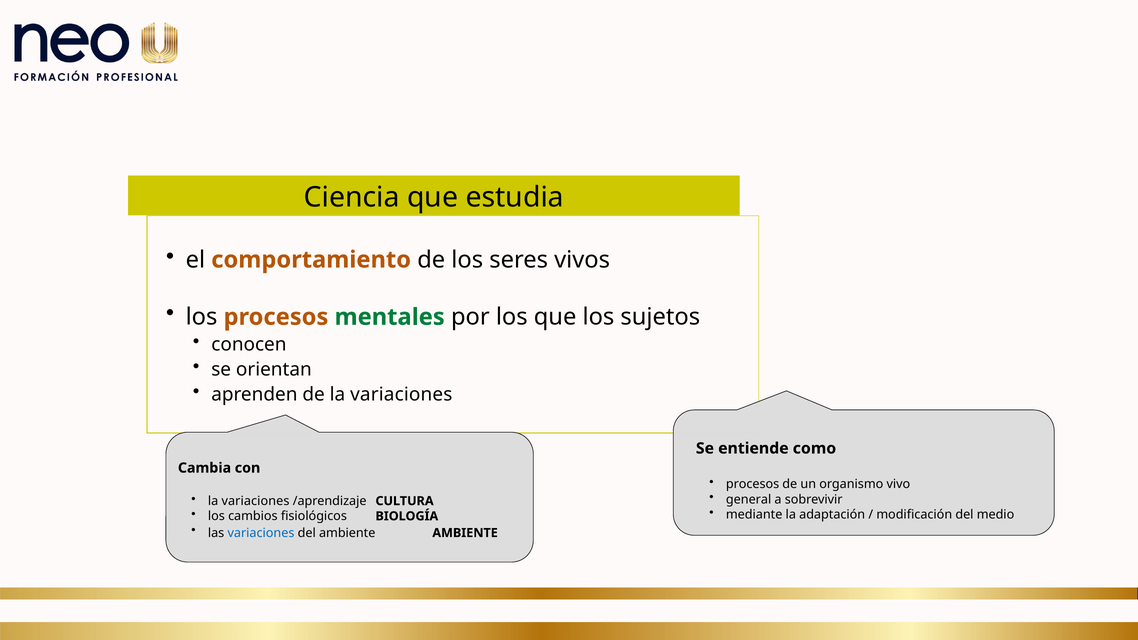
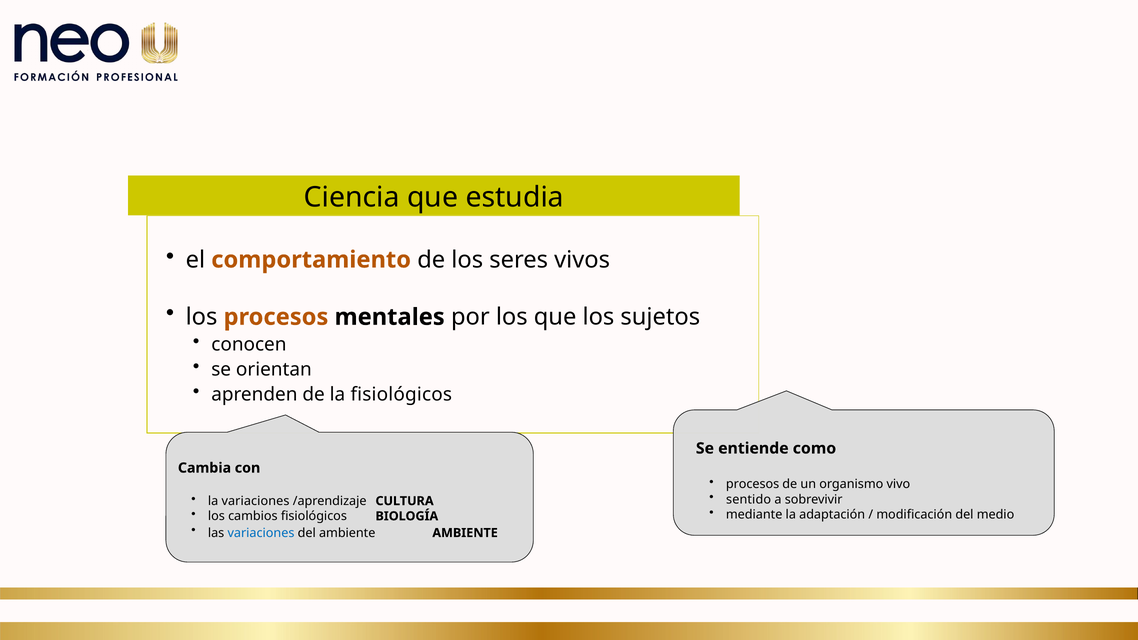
mentales colour: green -> black (390, 317)
de la variaciones: variaciones -> fisiológicos (401, 395)
general: general -> sentido (749, 499)
